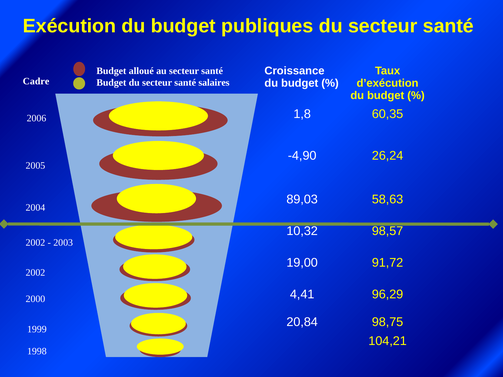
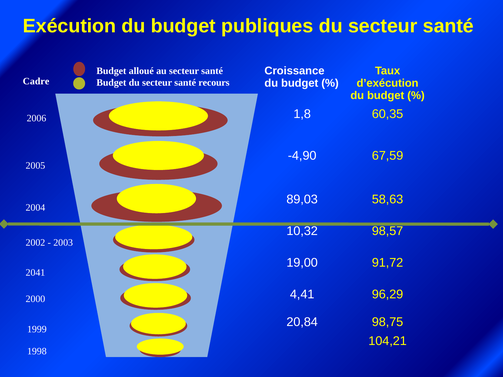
salaires: salaires -> recours (214, 83)
26,24: 26,24 -> 67,59 (388, 156)
2002: 2002 -> 2041 (35, 273)
